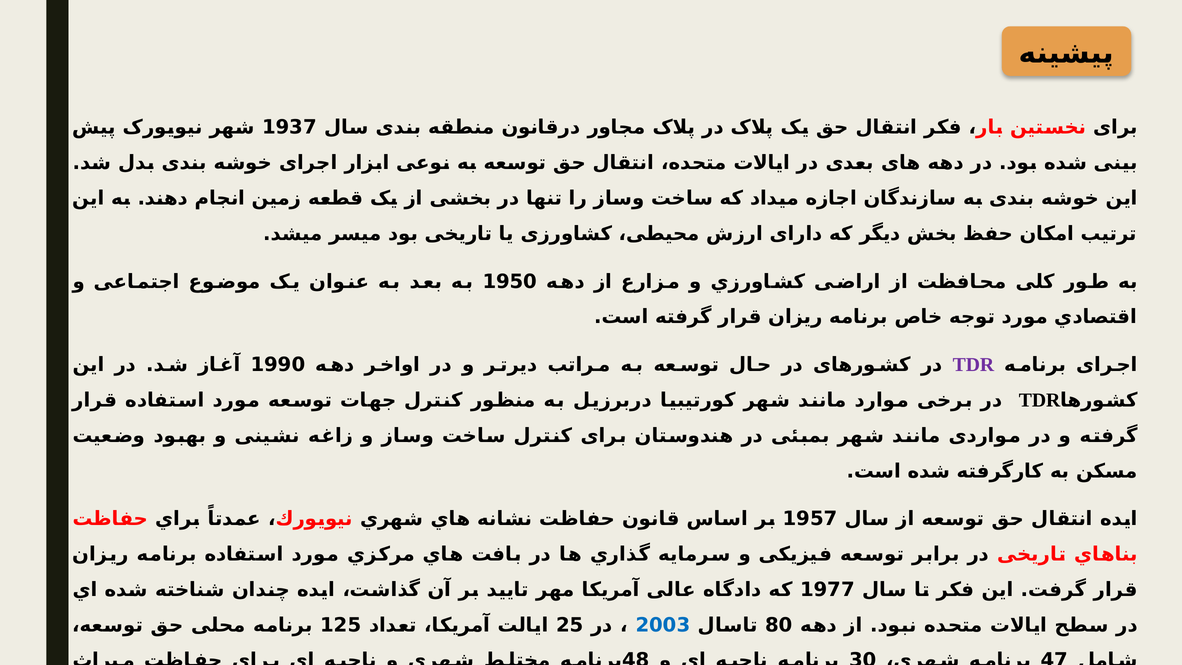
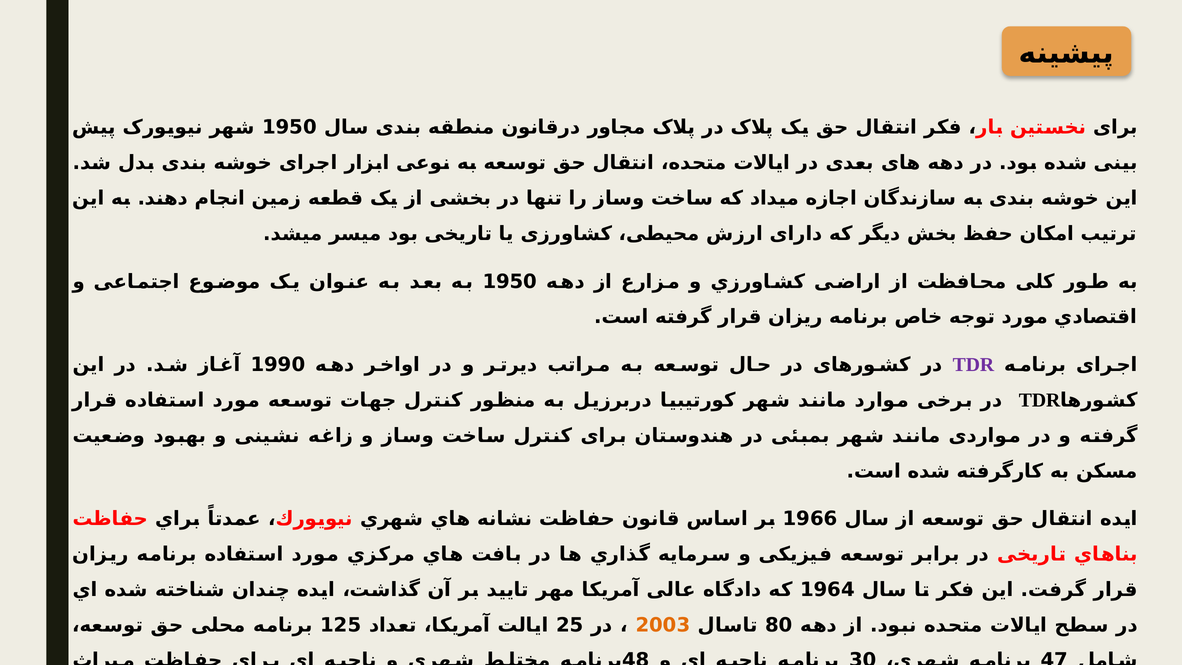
1937: 1937 -> 1950 (289, 127)
1957: 1957 -> 1966 (810, 519)
1977: 1977 -> 1964 (827, 590)
2003 colour: blue -> orange (663, 625)
